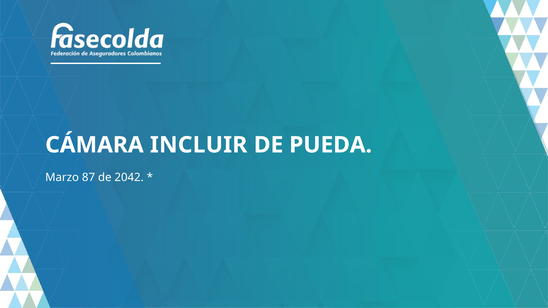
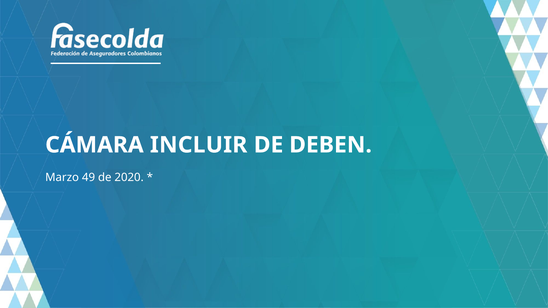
PUEDA: PUEDA -> DEBEN (331, 145)
87: 87 -> 49 (89, 178)
2042: 2042 -> 2020 (129, 178)
